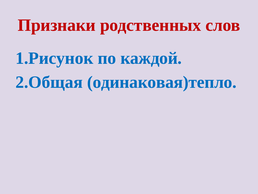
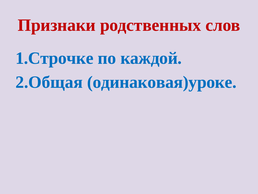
1.Рисунок: 1.Рисунок -> 1.Строчке (54, 58)
одинаковая)тепло: одинаковая)тепло -> одинаковая)уроке (162, 82)
